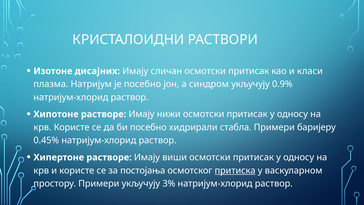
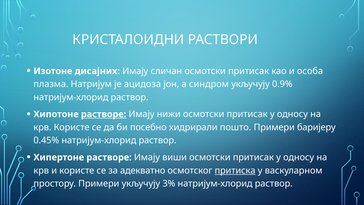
класи: класи -> особа (310, 71)
је посебно: посебно -> ацидоза (142, 84)
растворе underline: none -> present (104, 114)
стабла: стабла -> пошто (236, 127)
постојања: постојања -> адекватно (143, 170)
